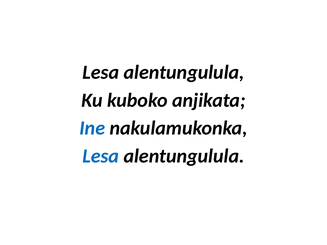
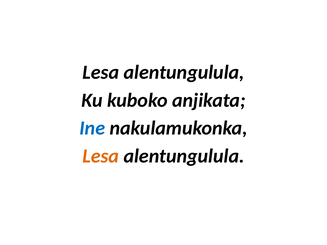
Lesa colour: blue -> orange (101, 156)
